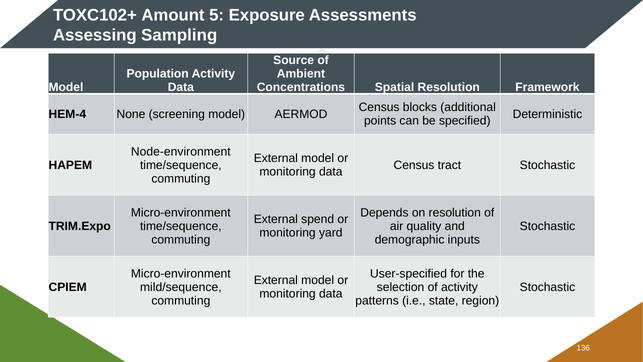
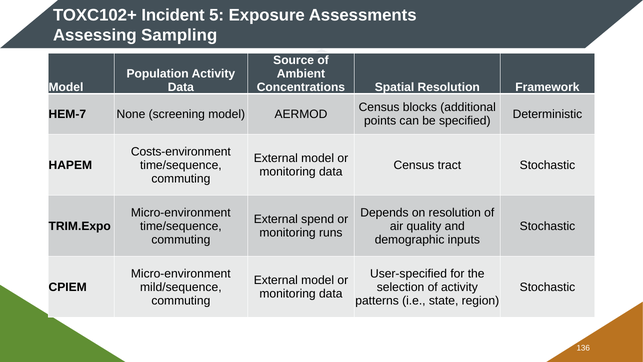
Amount: Amount -> Incident (173, 15)
HEM-4: HEM-4 -> HEM-7 (67, 114)
Node-environment: Node-environment -> Costs-environment (181, 151)
yard: yard -> runs (331, 233)
